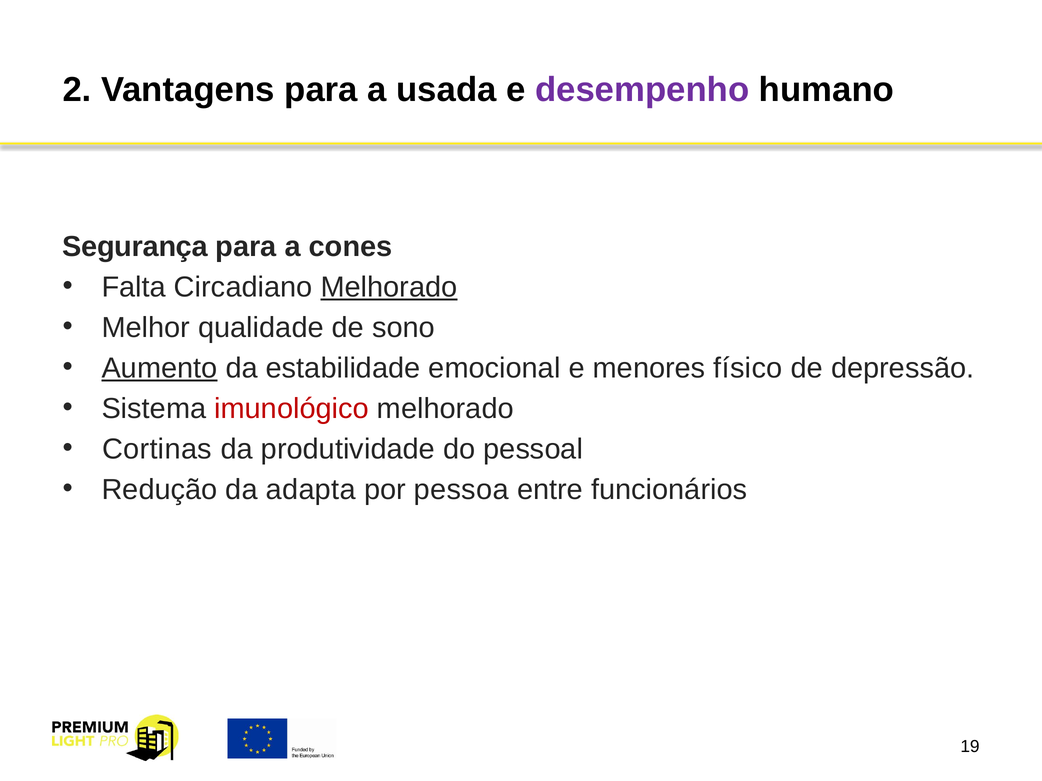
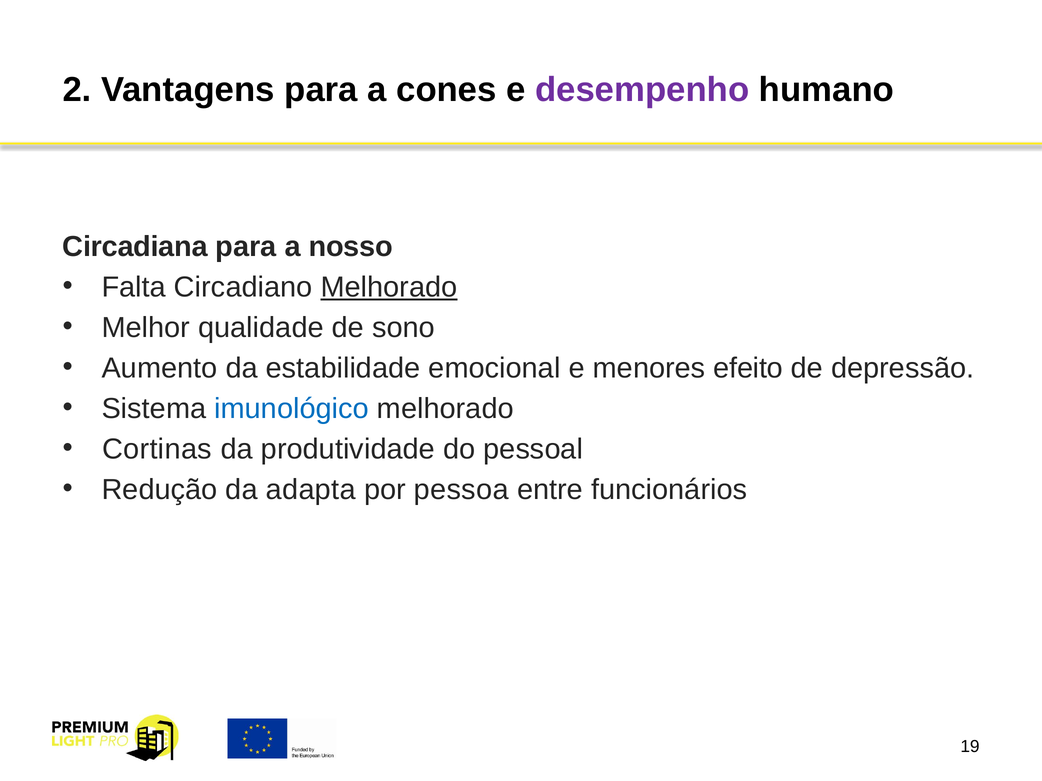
usada: usada -> cones (446, 90)
Segurança: Segurança -> Circadiana (135, 247)
cones: cones -> nosso (351, 247)
Aumento underline: present -> none (160, 368)
físico: físico -> efeito (748, 368)
imunológico colour: red -> blue (292, 409)
